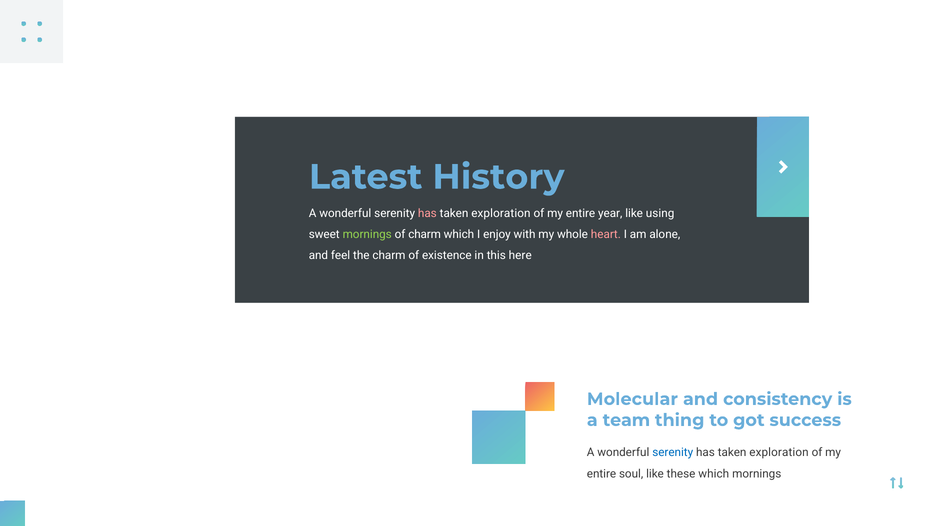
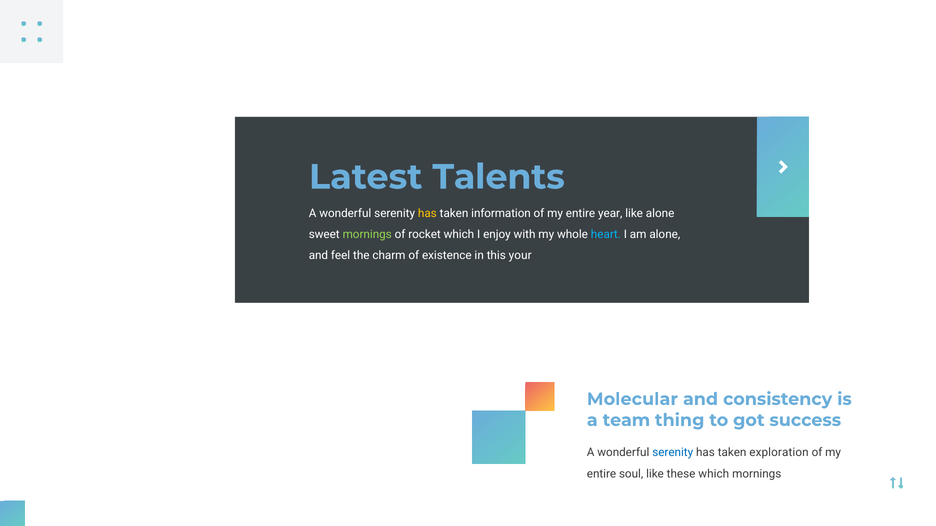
History: History -> Talents (499, 177)
has colour: pink -> yellow (427, 213)
exploration: exploration -> information (501, 213)
like using: using -> alone (660, 213)
of charm: charm -> rocket (425, 235)
heart colour: pink -> light blue (606, 235)
here: here -> your (520, 256)
